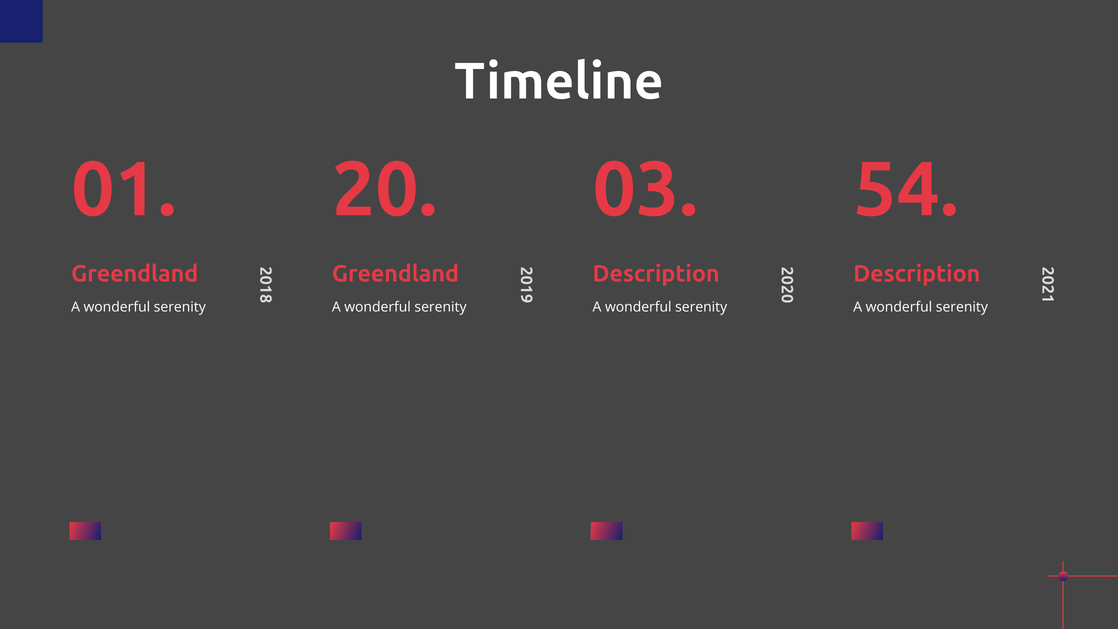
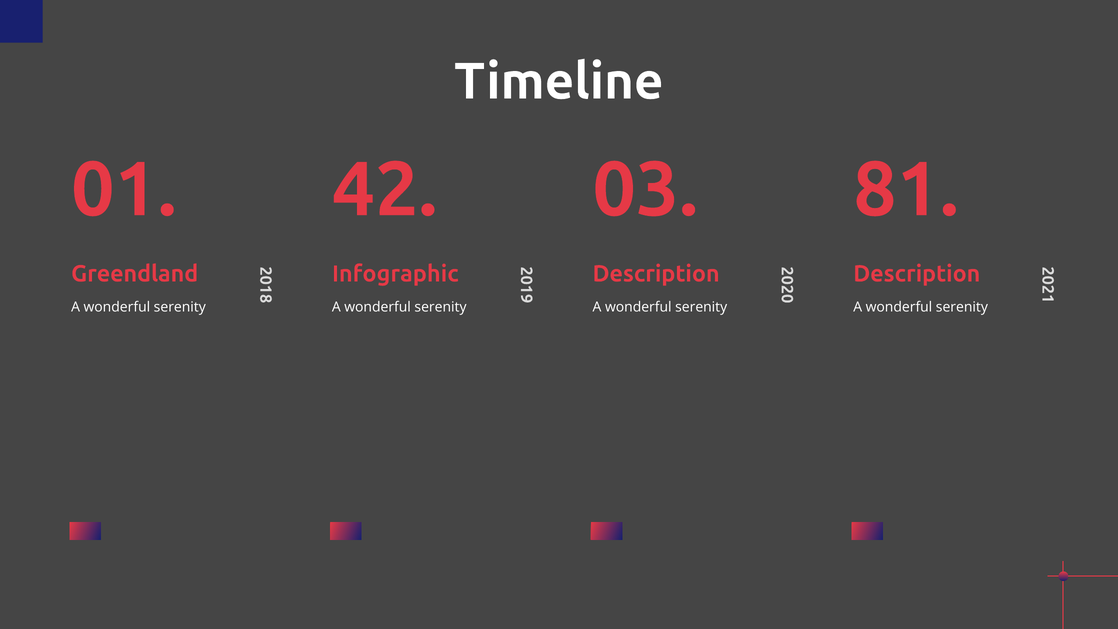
20: 20 -> 42 (385, 190)
54: 54 -> 81 (906, 190)
Greendland: Greendland -> Infographic (395, 274)
